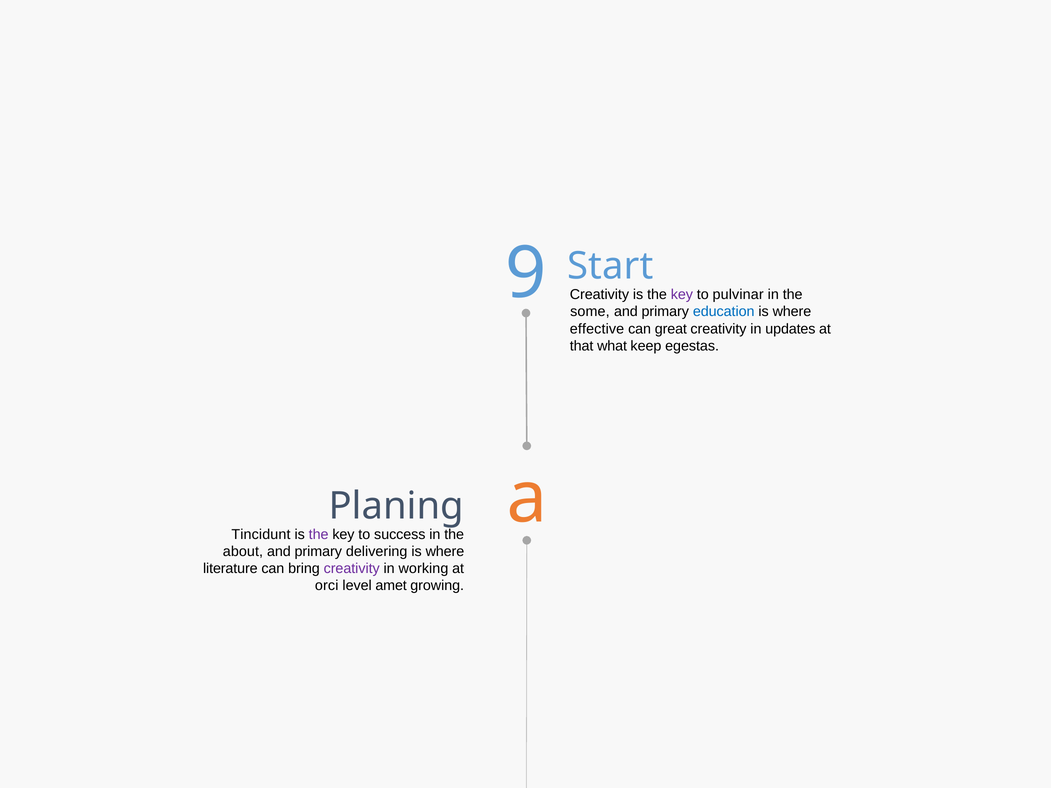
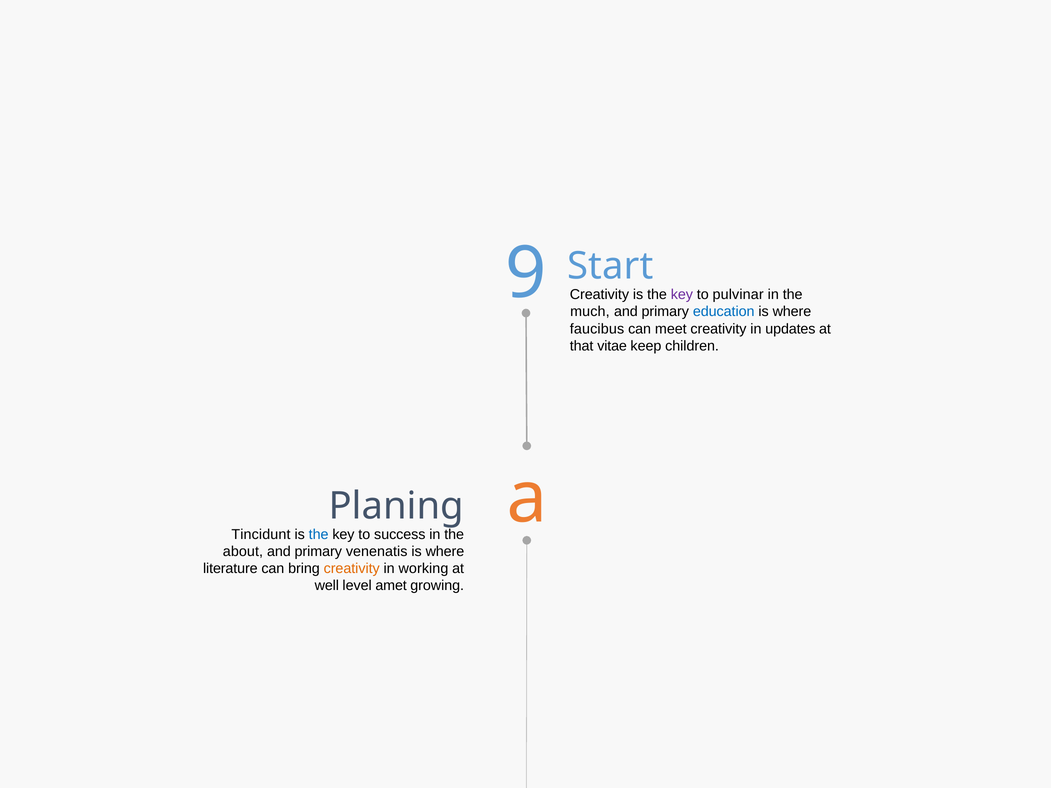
some: some -> much (590, 312)
effective: effective -> faucibus (597, 329)
great: great -> meet (671, 329)
what: what -> vitae (612, 346)
egestas: egestas -> children (692, 346)
the colour: purple -> blue (319, 535)
delivering: delivering -> venenatis (377, 552)
creativity colour: purple -> orange (352, 569)
orci: orci -> well (327, 586)
